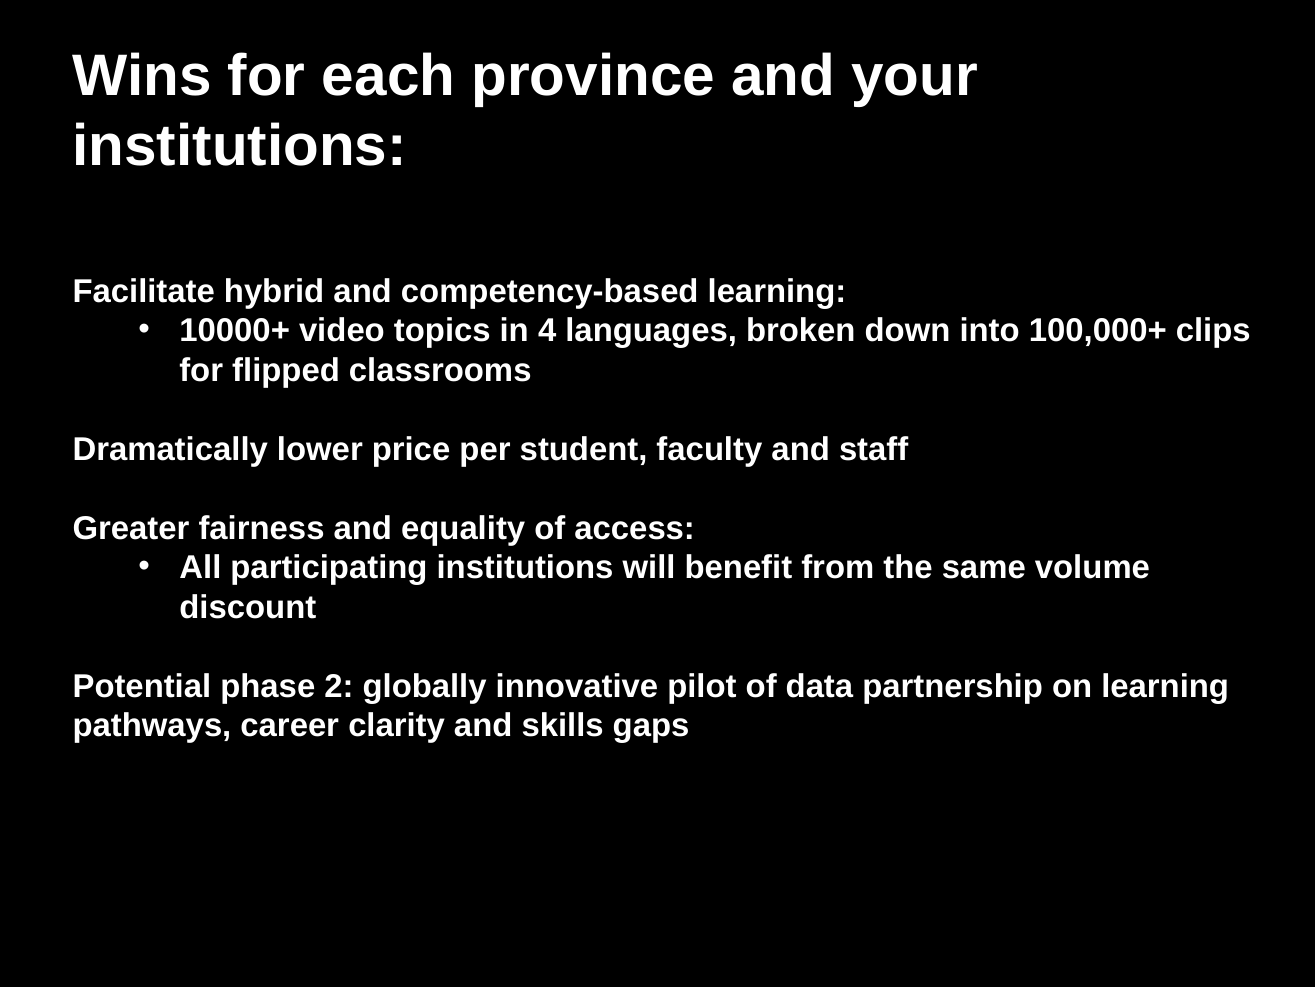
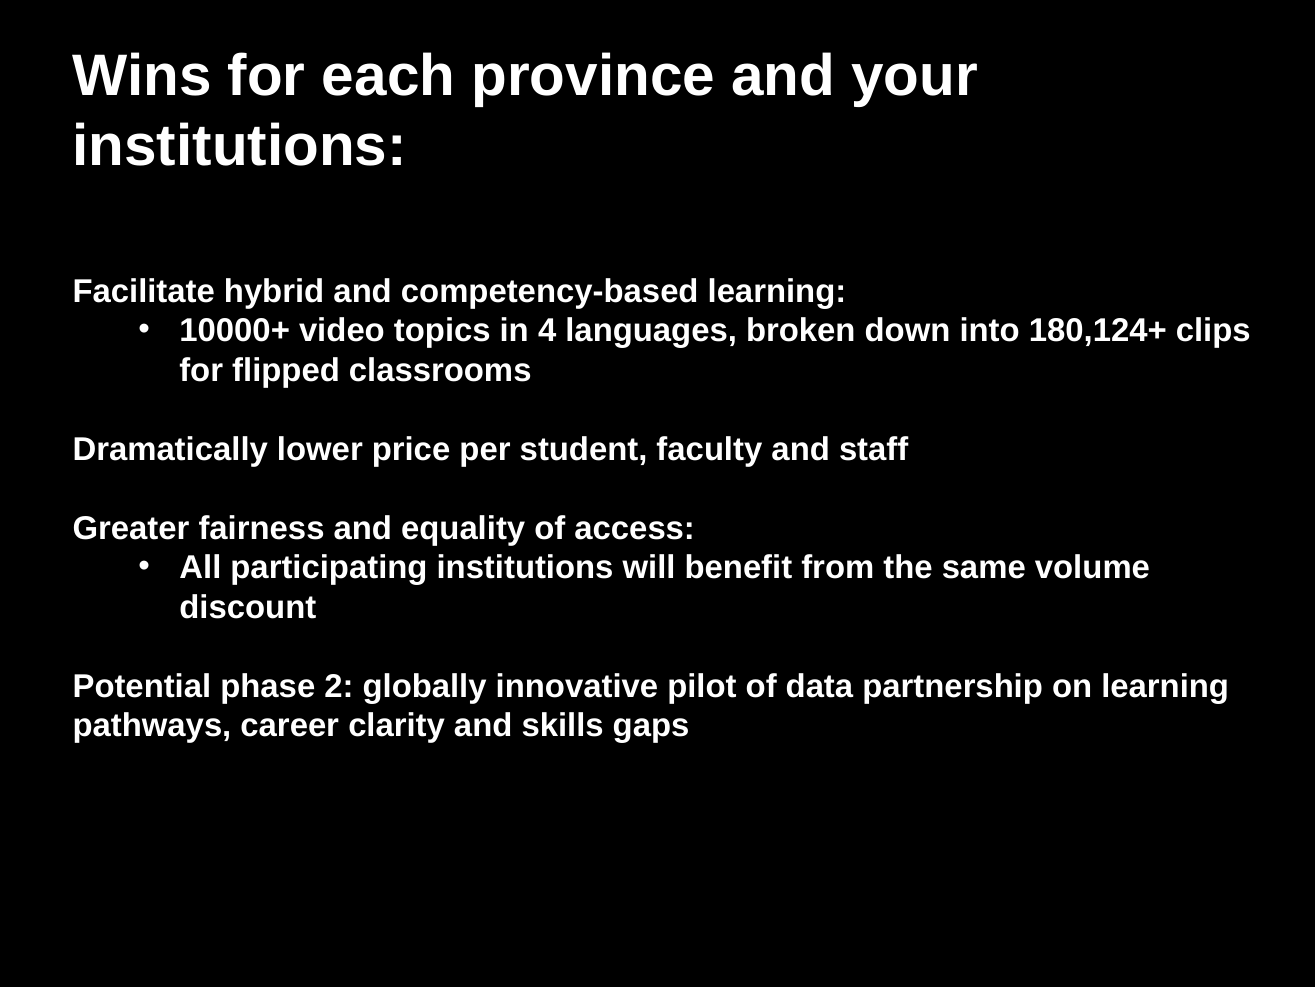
100,000+: 100,000+ -> 180,124+ (1098, 331)
